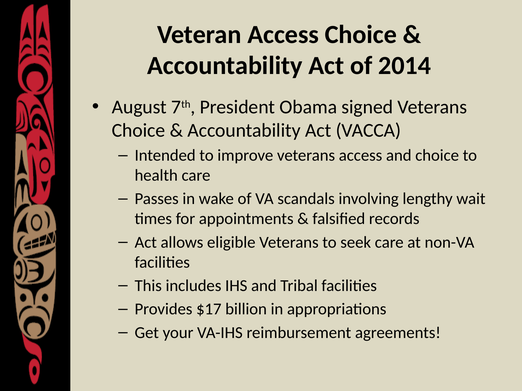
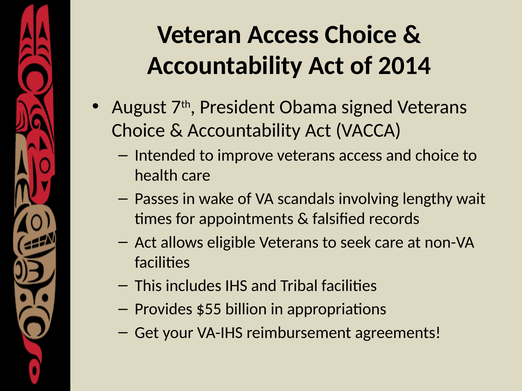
$17: $17 -> $55 (209, 309)
